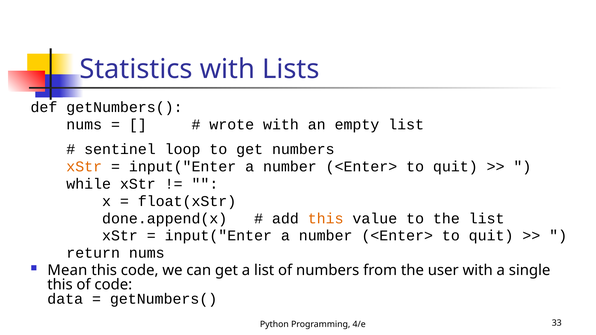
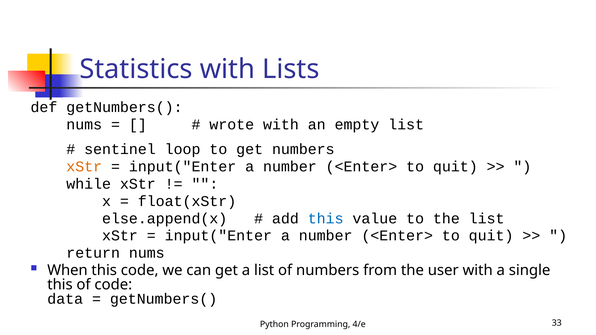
done.append(x: done.append(x -> else.append(x (165, 219)
this colour: orange -> blue (326, 219)
Mean: Mean -> When (67, 270)
